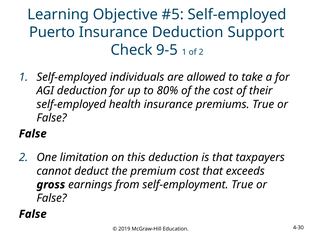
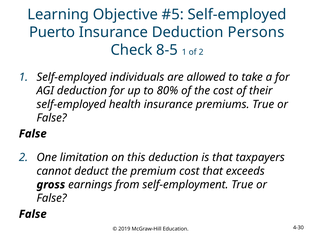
Support: Support -> Persons (256, 32)
9-5: 9-5 -> 8-5 (167, 50)
